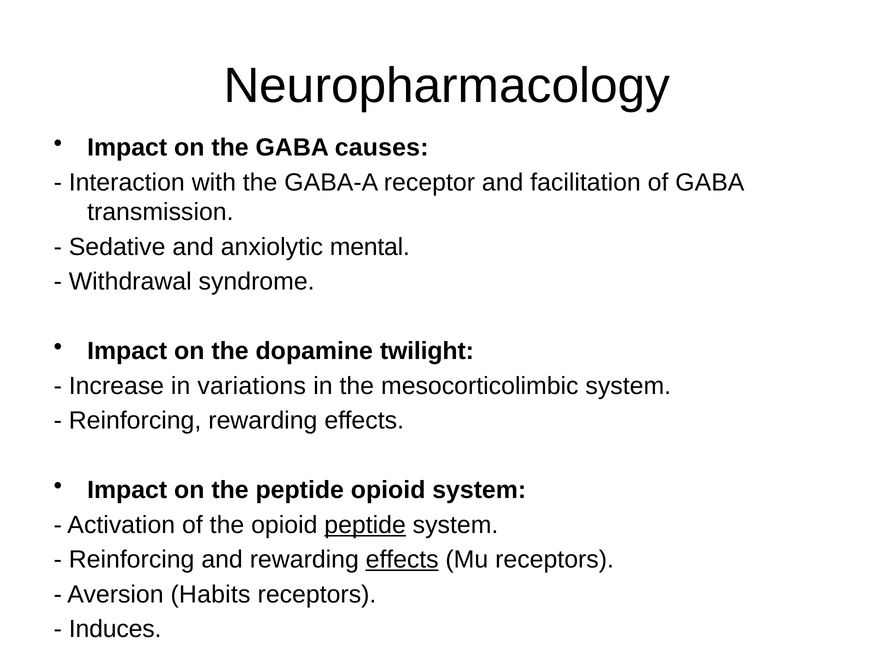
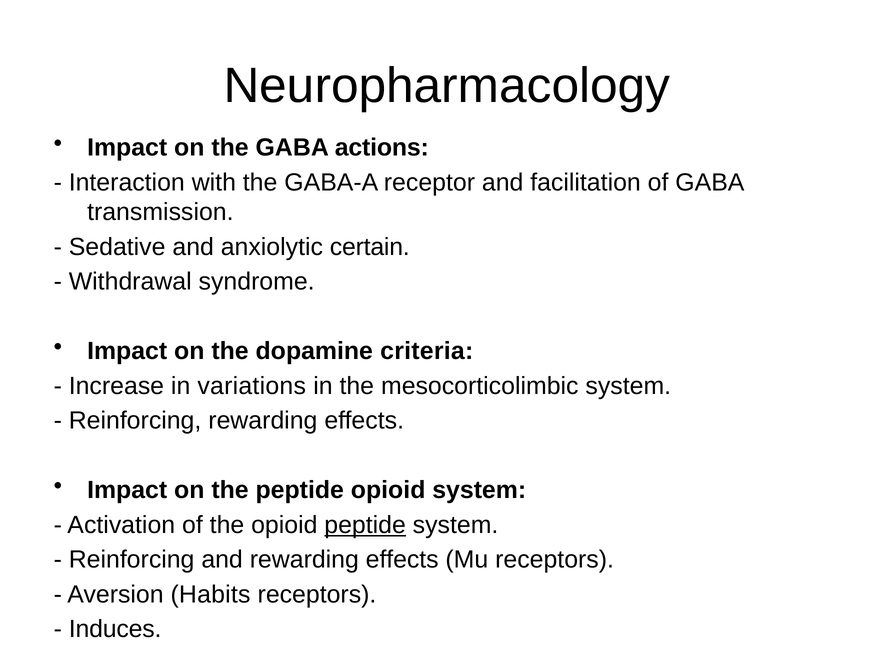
causes: causes -> actions (382, 148)
mental: mental -> certain (370, 247)
twilight: twilight -> criteria (427, 351)
effects underline: present -> none (402, 560)
